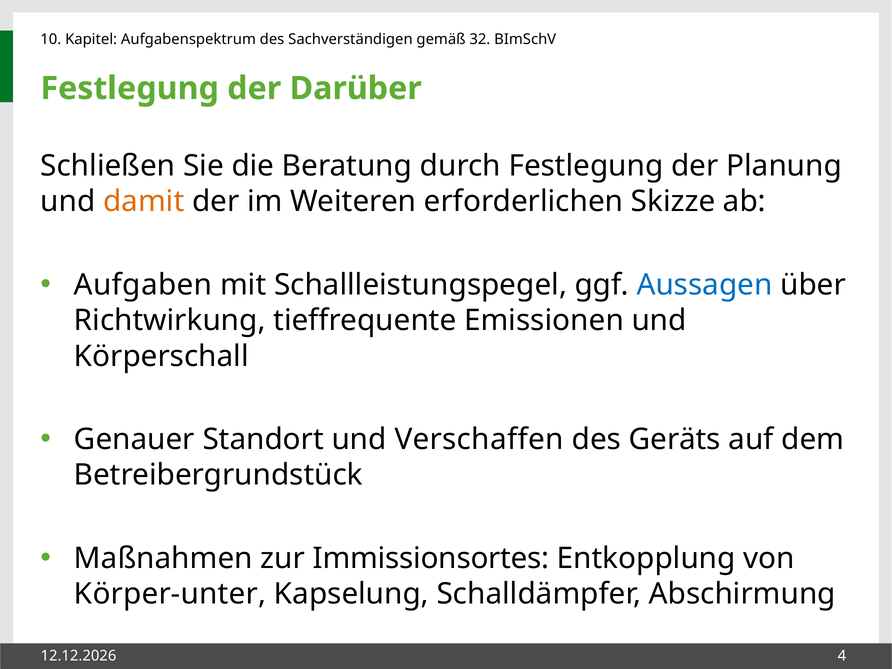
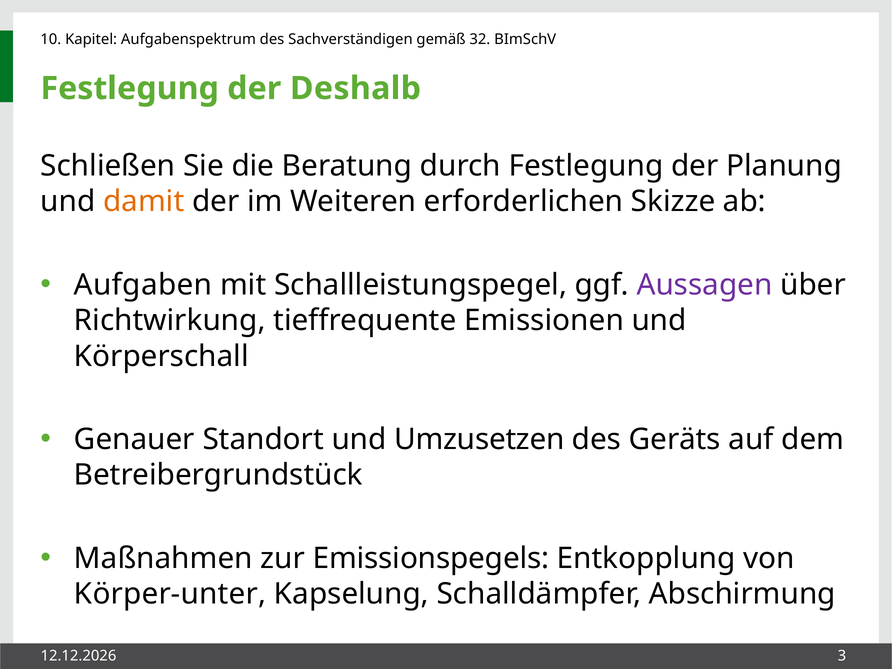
Darüber: Darüber -> Deshalb (355, 88)
Aussagen colour: blue -> purple (705, 285)
Verschaffen: Verschaffen -> Umzusetzen (479, 439)
Immissionsortes: Immissionsortes -> Emissionspegels (431, 558)
4: 4 -> 3 (842, 656)
